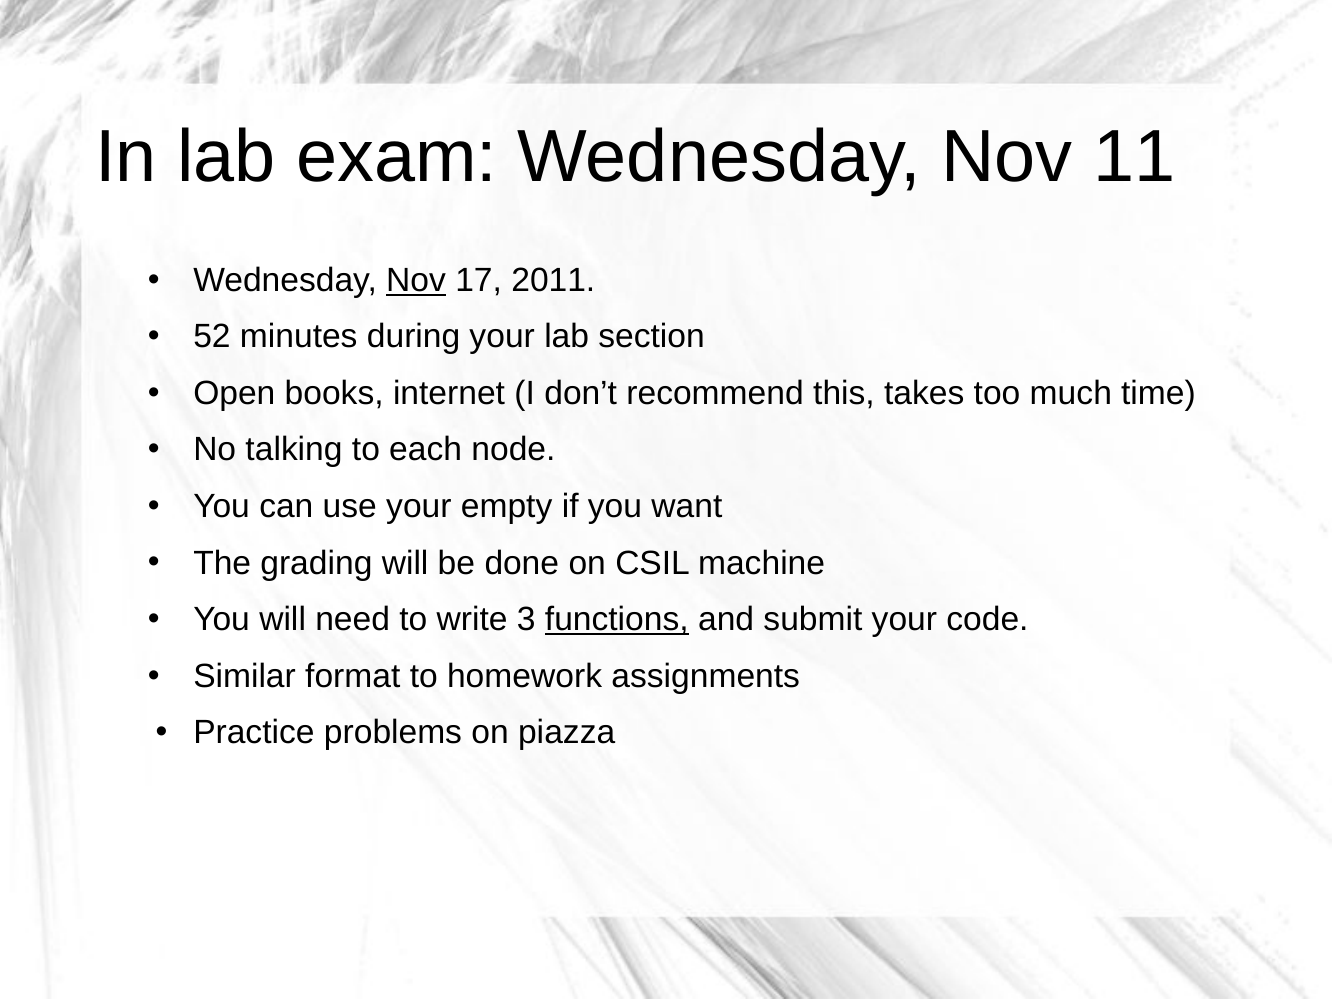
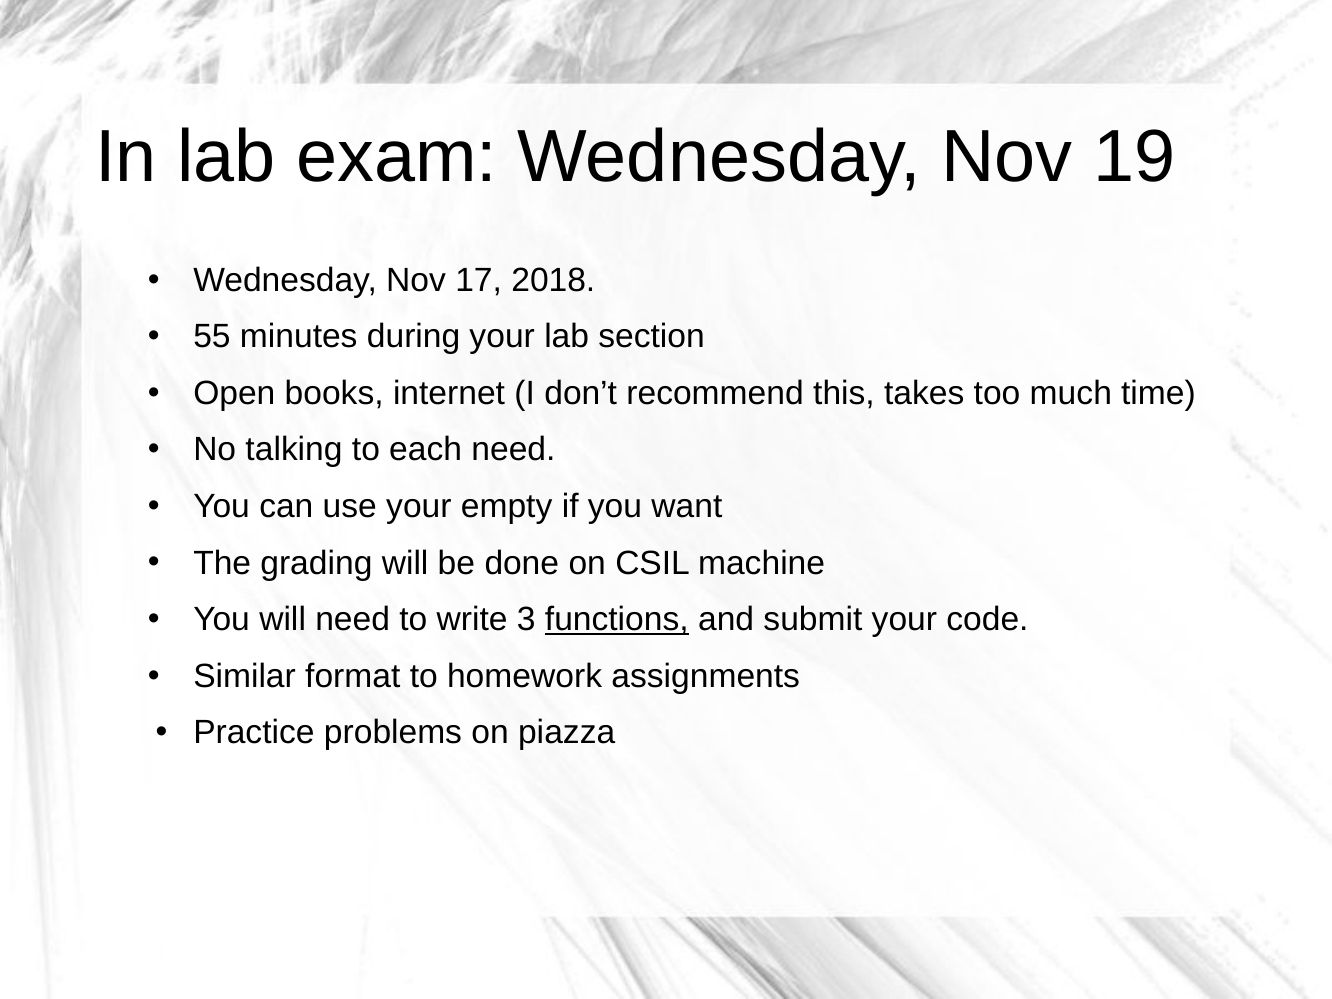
11: 11 -> 19 (1134, 157)
Nov underline: present -> none (416, 280)
2011: 2011 -> 2018 (553, 280)
52: 52 -> 55 (212, 337)
each node: node -> need (513, 450)
